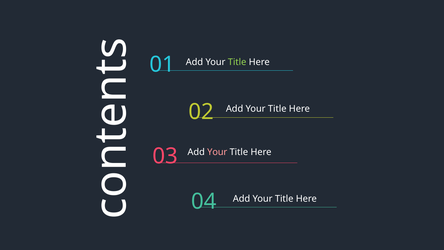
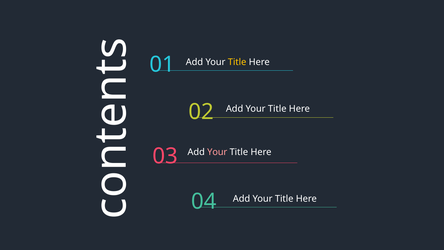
Title colour: light green -> yellow (237, 62)
